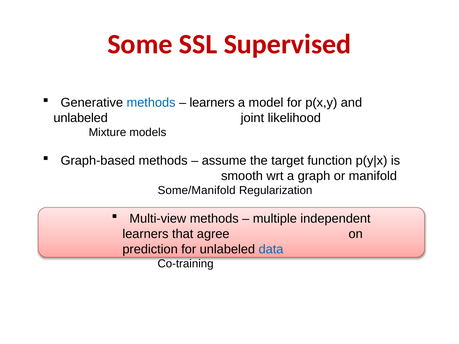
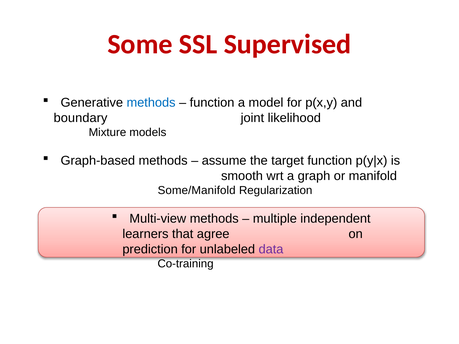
learners: learners -> function (212, 103)
unlabeled: unlabeled -> boundary (81, 118)
data colour: blue -> purple (271, 250)
